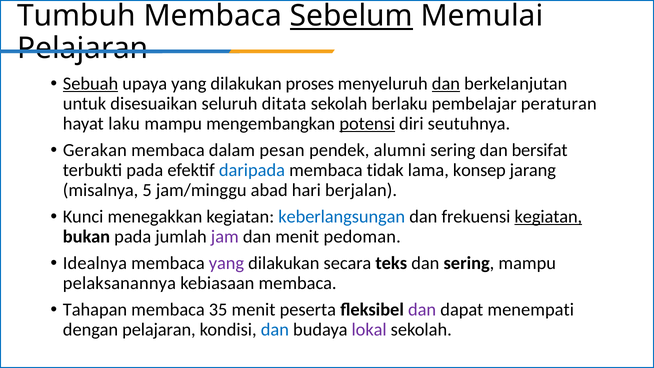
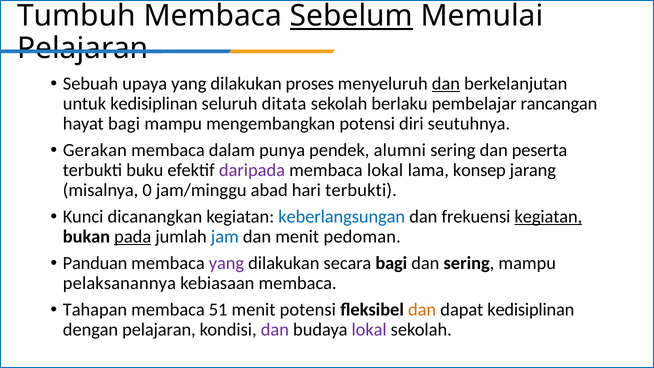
Sebuah underline: present -> none (91, 84)
untuk disesuaikan: disesuaikan -> kedisiplinan (154, 104)
peraturan: peraturan -> rancangan (559, 104)
hayat laku: laku -> bagi (124, 123)
potensi underline: present -> none (367, 123)
pesan: pesan -> punya (282, 150)
bersifat: bersifat -> peserta (540, 150)
terbukti pada: pada -> buku (145, 170)
daripada colour: blue -> purple (252, 170)
membaca tidak: tidak -> lokal (385, 170)
5: 5 -> 0 (147, 190)
hari berjalan: berjalan -> terbukti (361, 190)
menegakkan: menegakkan -> dicanangkan (155, 217)
pada underline: none -> present (133, 237)
jam colour: purple -> blue (225, 237)
Idealnya: Idealnya -> Panduan (95, 263)
secara teks: teks -> bagi (391, 263)
35: 35 -> 51 (218, 310)
menit peserta: peserta -> potensi (308, 310)
dan colour: purple -> orange (422, 310)
dapat menempati: menempati -> kedisiplinan (531, 310)
dan colour: blue -> purple (275, 330)
